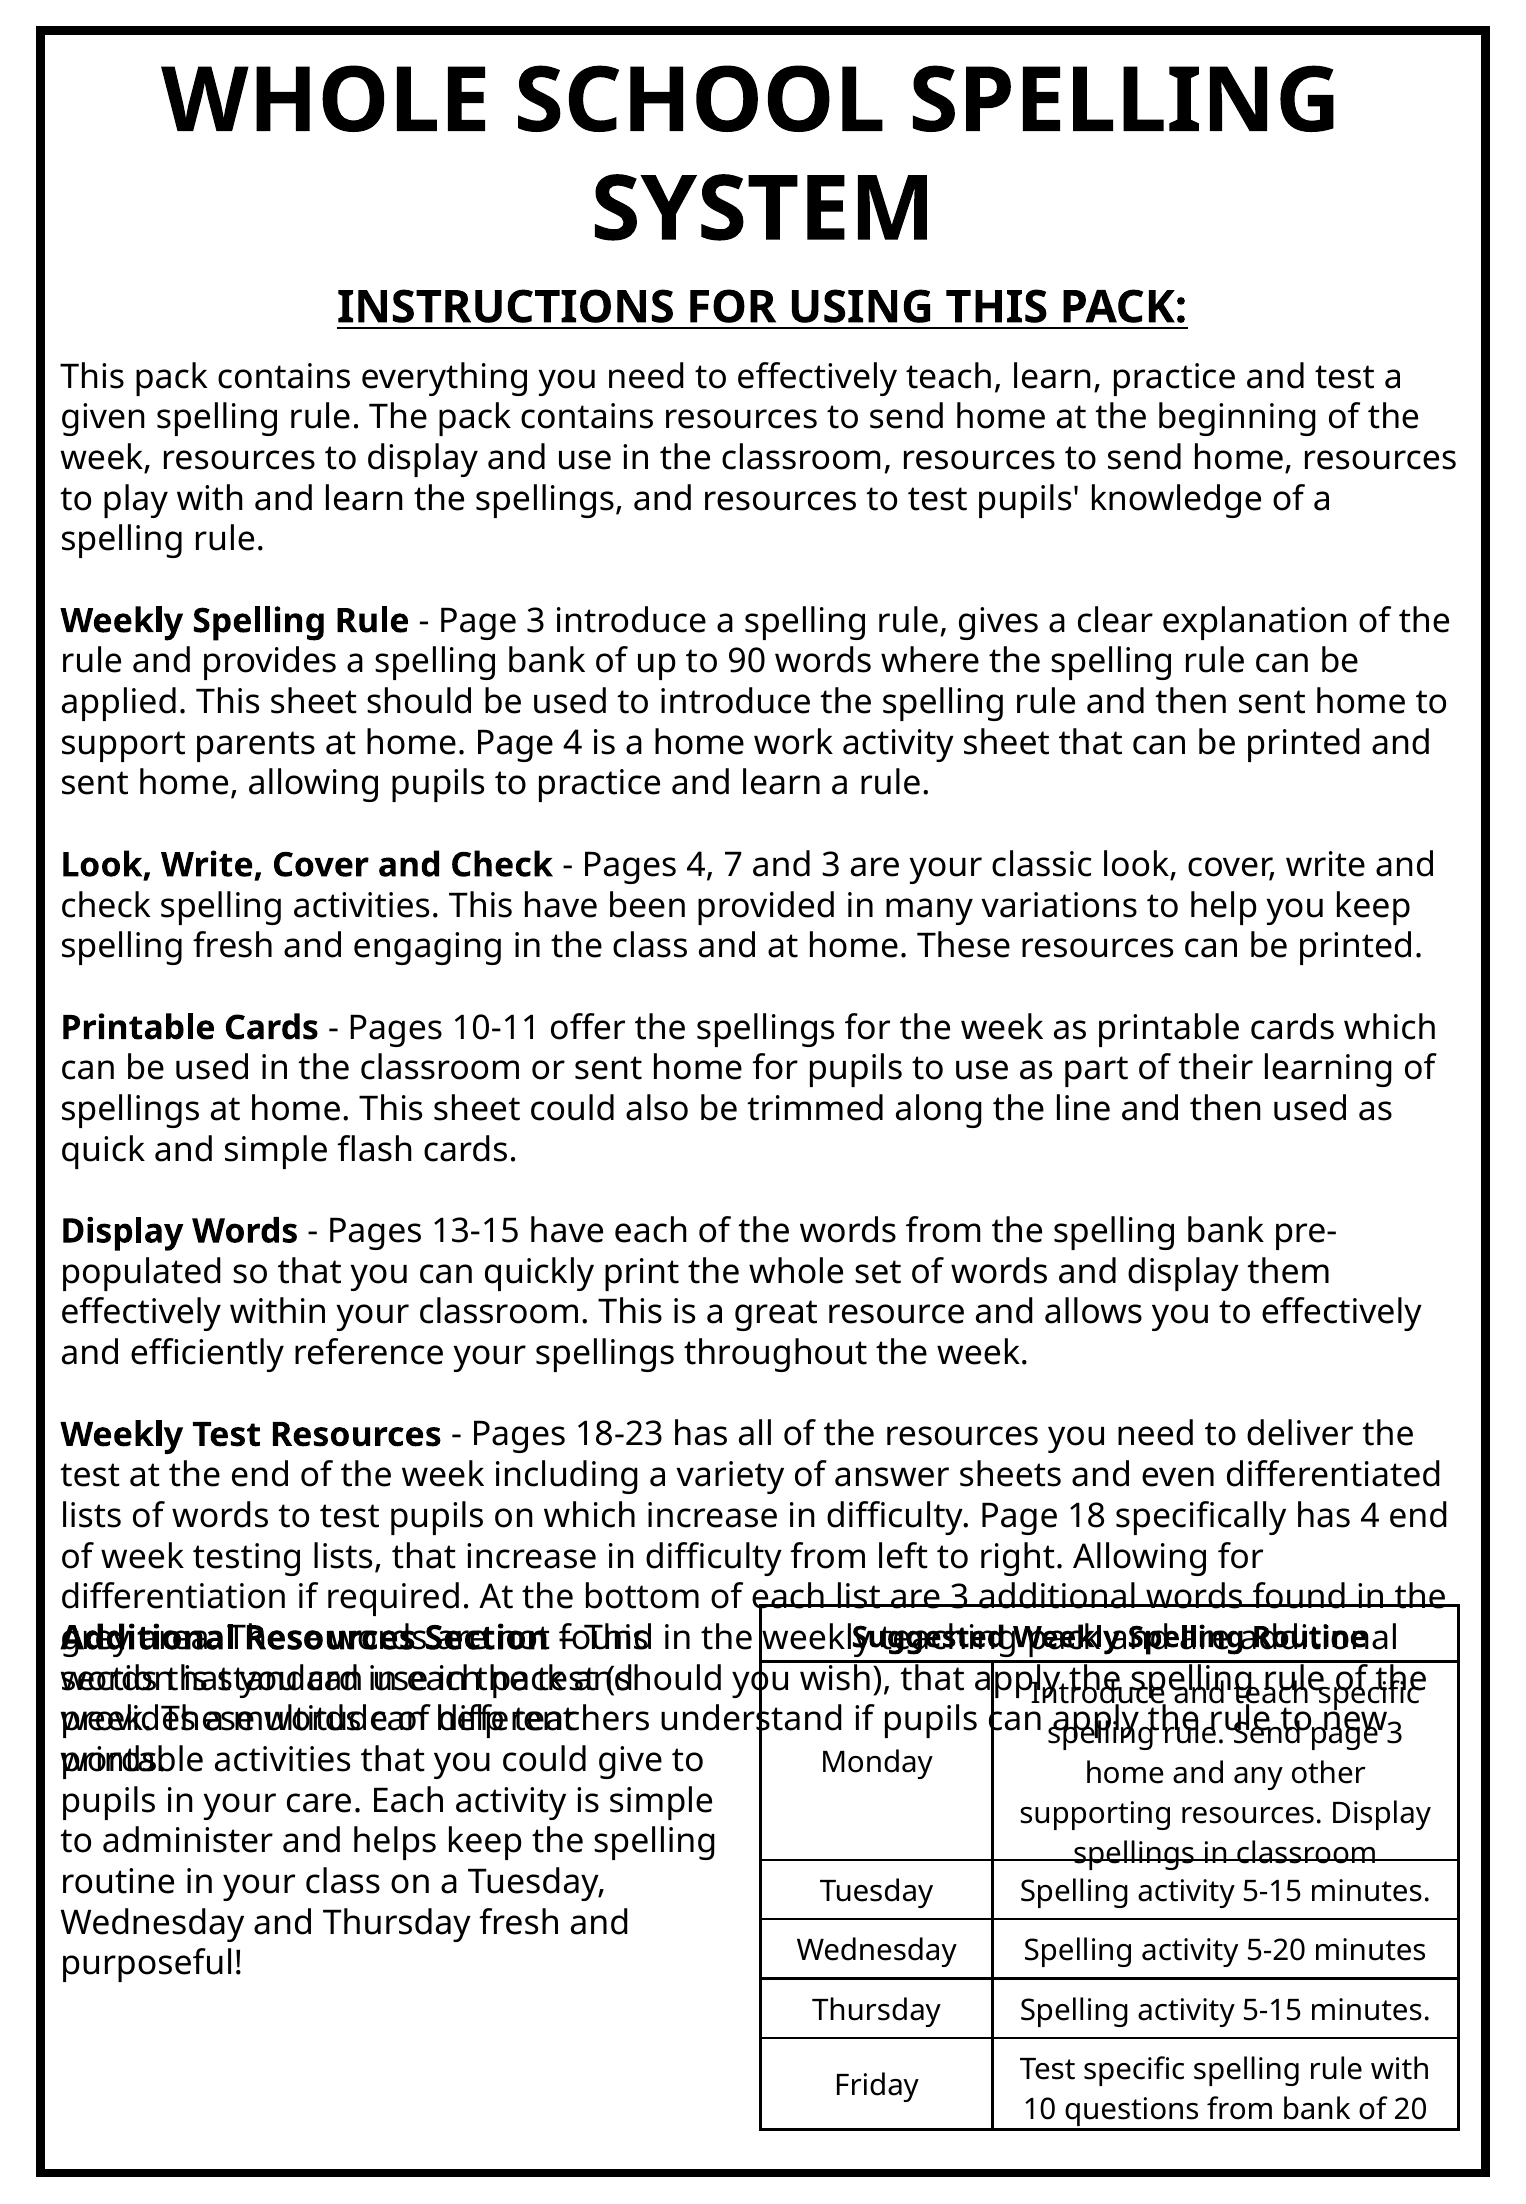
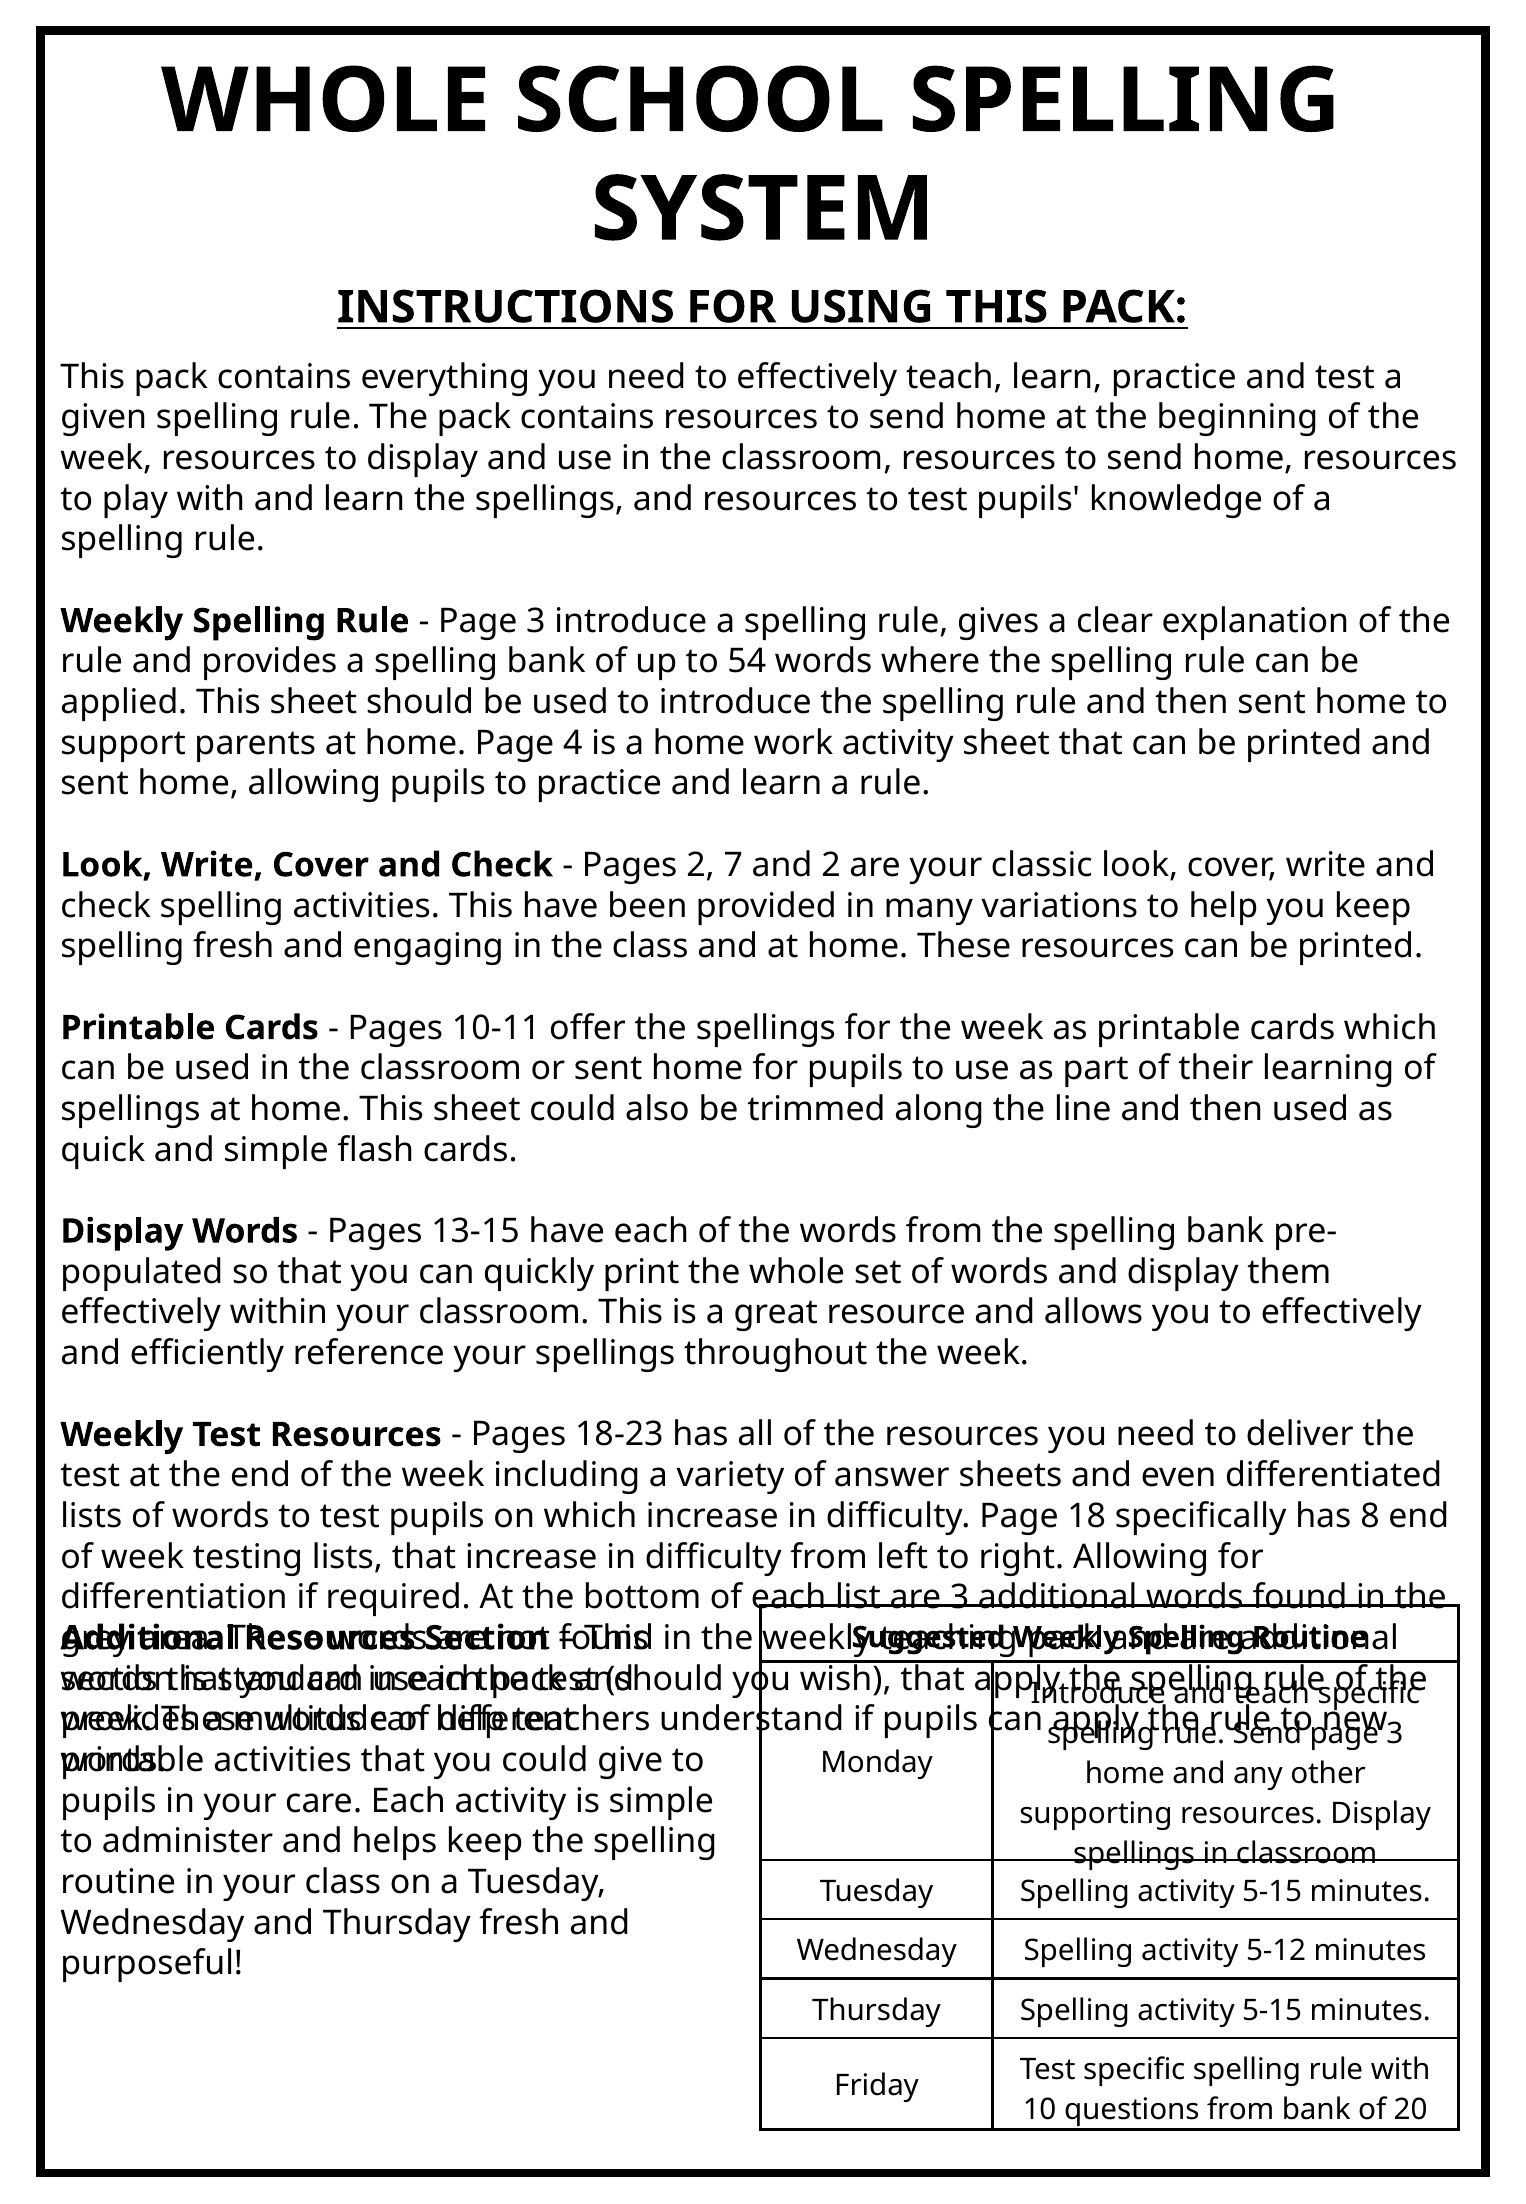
90: 90 -> 54 (747, 662)
Pages 4: 4 -> 2 (700, 865)
and 3: 3 -> 2 (831, 865)
has 4: 4 -> 8 (1370, 1516)
5-20: 5-20 -> 5-12 (1276, 1951)
